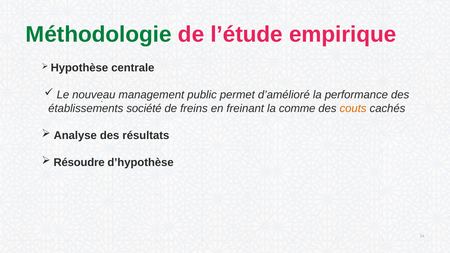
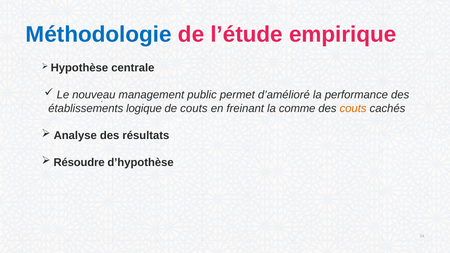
Méthodologie colour: green -> blue (99, 34)
société: société -> logique (144, 108)
de freins: freins -> couts (194, 108)
